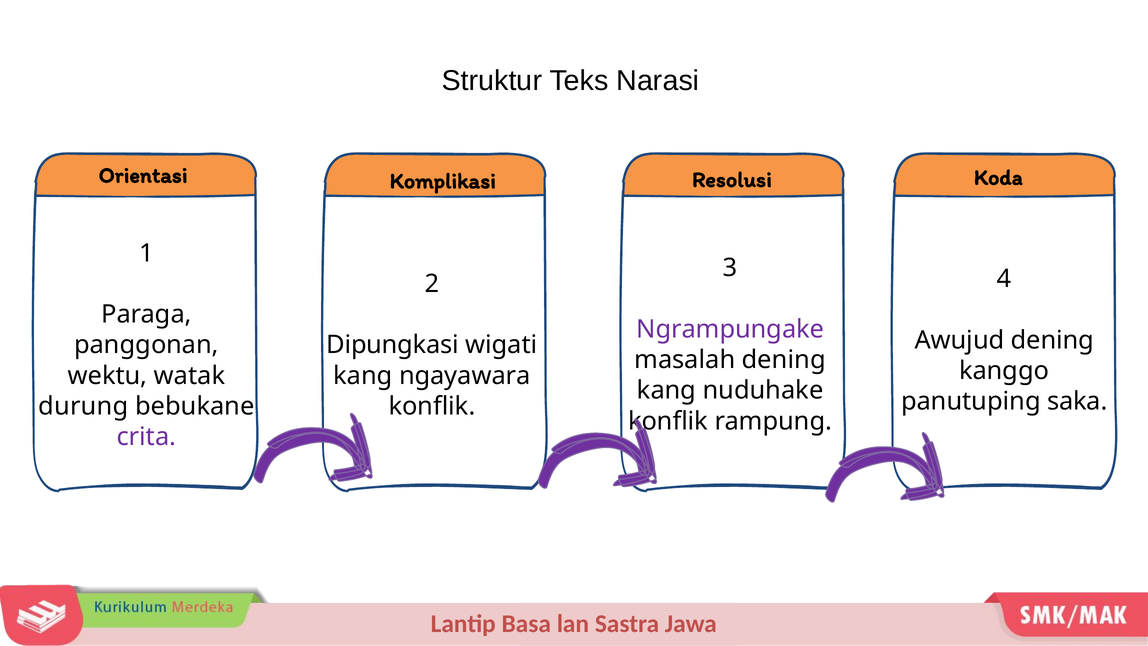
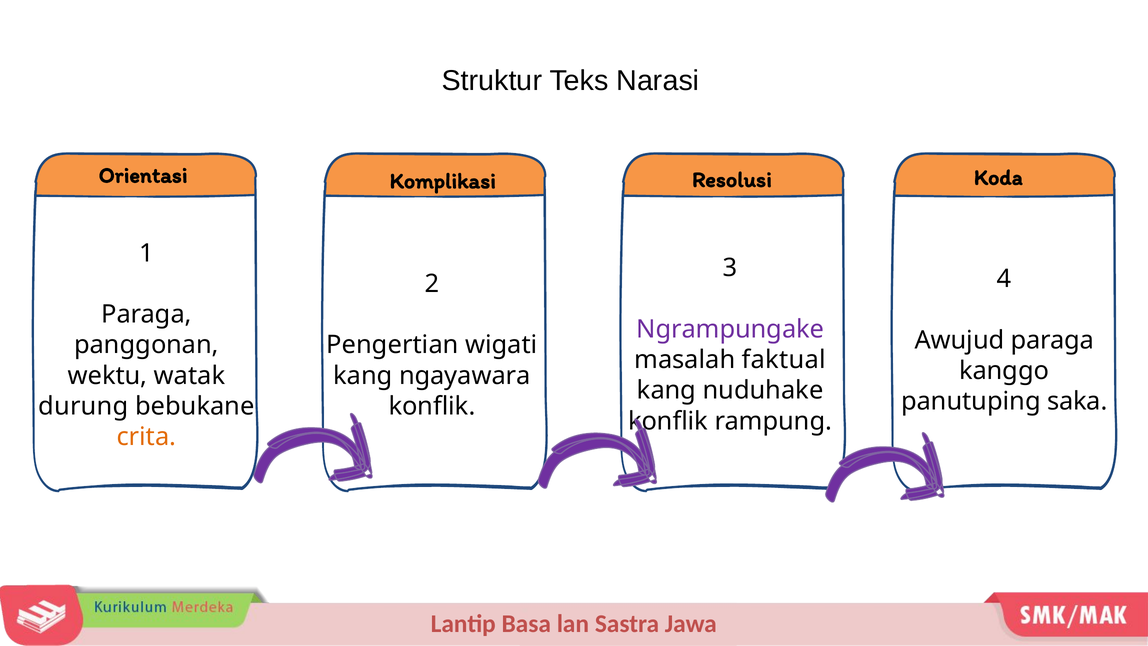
Awujud dening: dening -> paraga (1052, 340)
Dipungkasi: Dipungkasi -> Pengertian (392, 345)
masalah dening: dening -> faktual (784, 360)
crita colour: purple -> orange (147, 437)
